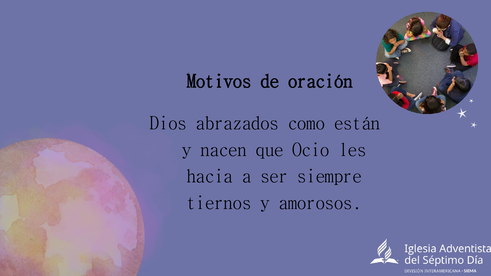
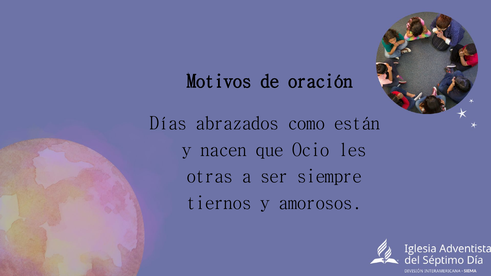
Dios: Dios -> Días (168, 124)
hacia: hacia -> otras (210, 177)
